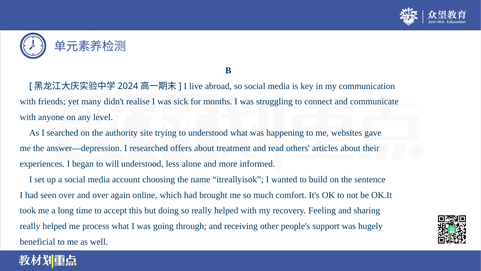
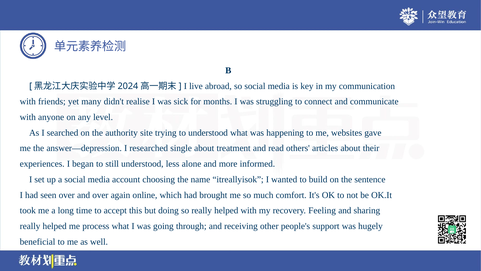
offers: offers -> single (181, 148)
will: will -> still (112, 164)
